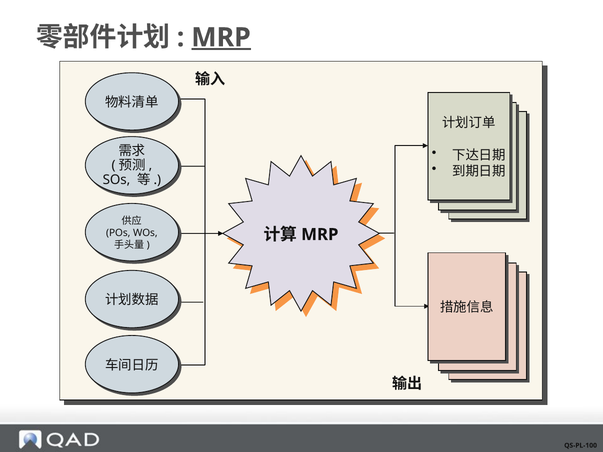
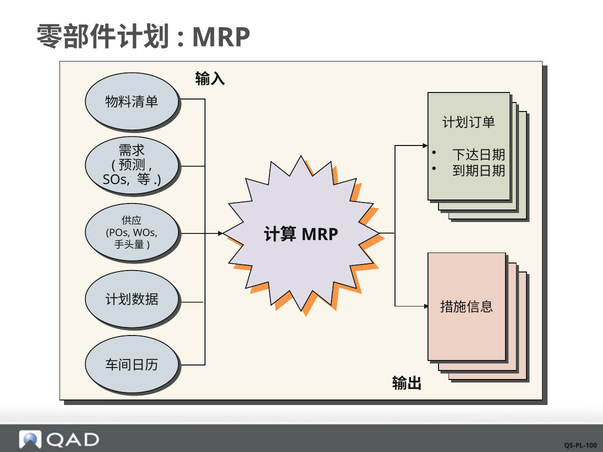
MRP underline: present -> none (221, 38)
